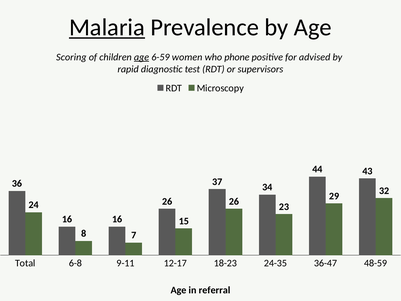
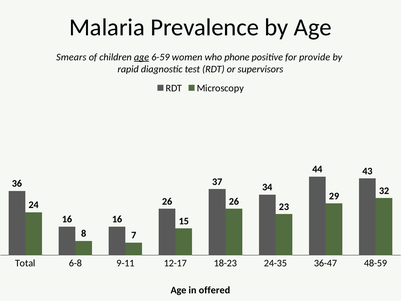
Malaria underline: present -> none (107, 27)
Scoring: Scoring -> Smears (71, 57)
advised: advised -> provide (315, 57)
referral: referral -> offered (214, 290)
